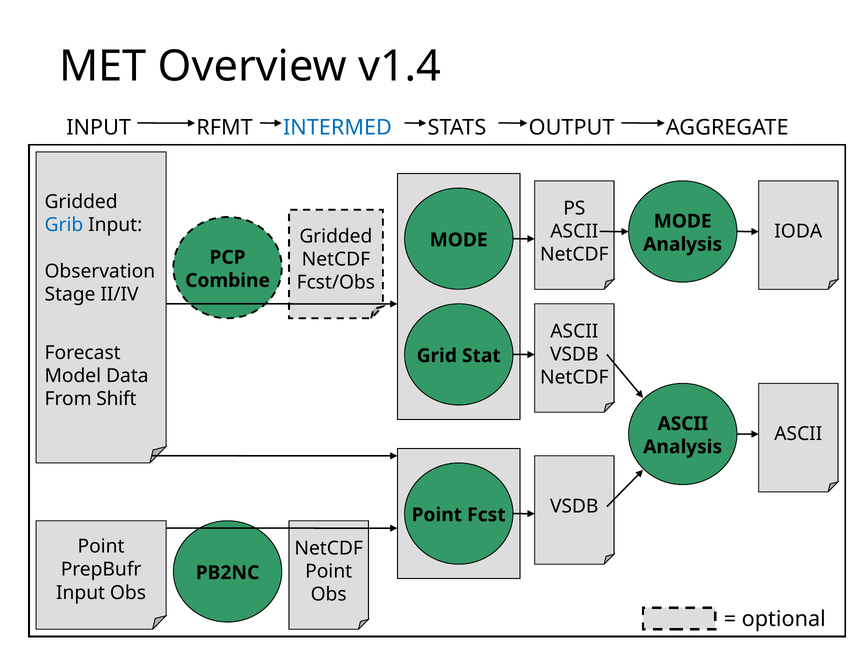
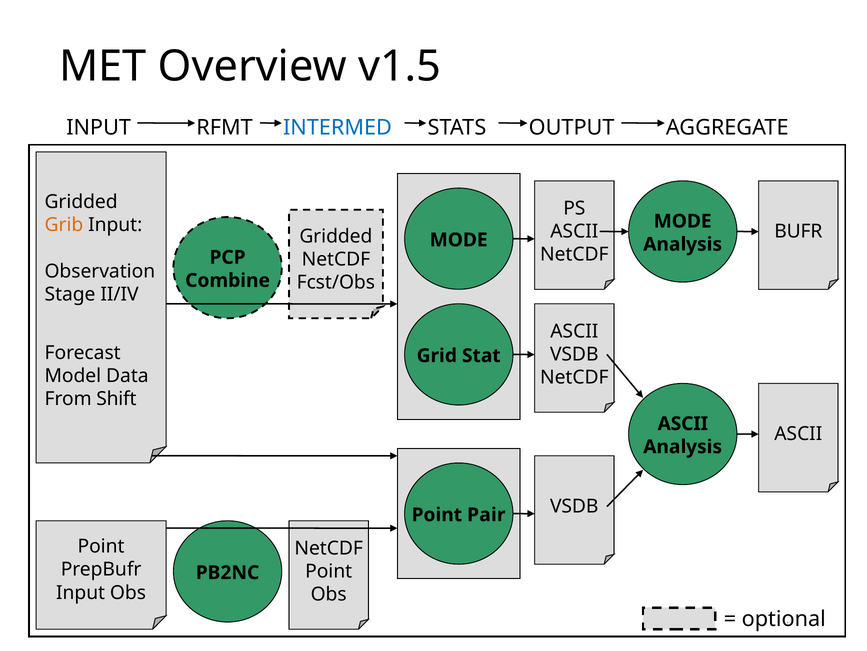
v1.4: v1.4 -> v1.5 (400, 66)
Grib colour: blue -> orange (64, 225)
IODA: IODA -> BUFR (798, 231)
Fcst: Fcst -> Pair (486, 514)
